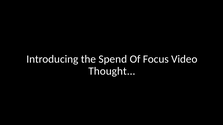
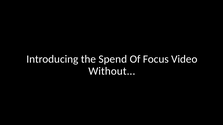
Thought: Thought -> Without (112, 71)
